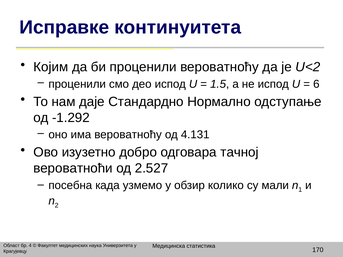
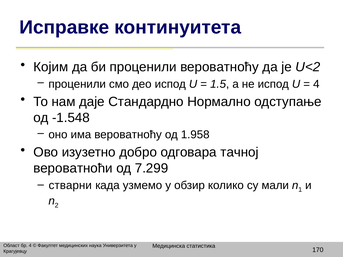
6: 6 -> 4 (316, 84)
-1.292: -1.292 -> -1.548 (71, 118)
4.131: 4.131 -> 1.958 (195, 135)
2.527: 2.527 -> 7.299 (152, 169)
посебна: посебна -> стварни (70, 186)
